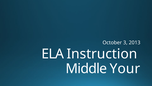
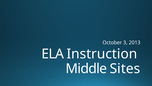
Your: Your -> Sites (125, 68)
